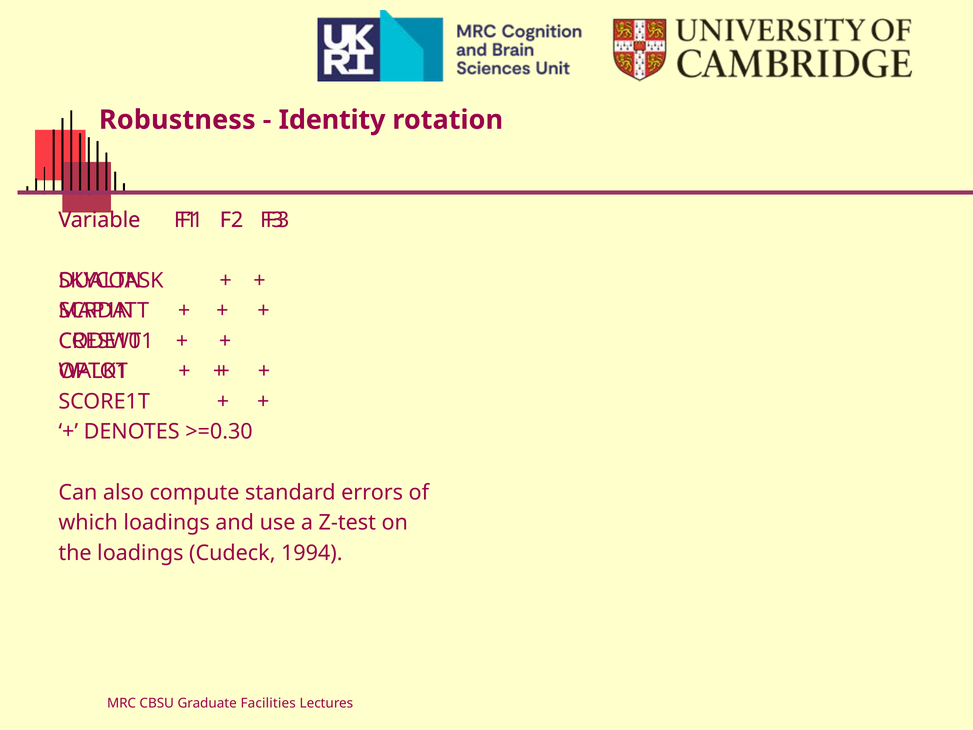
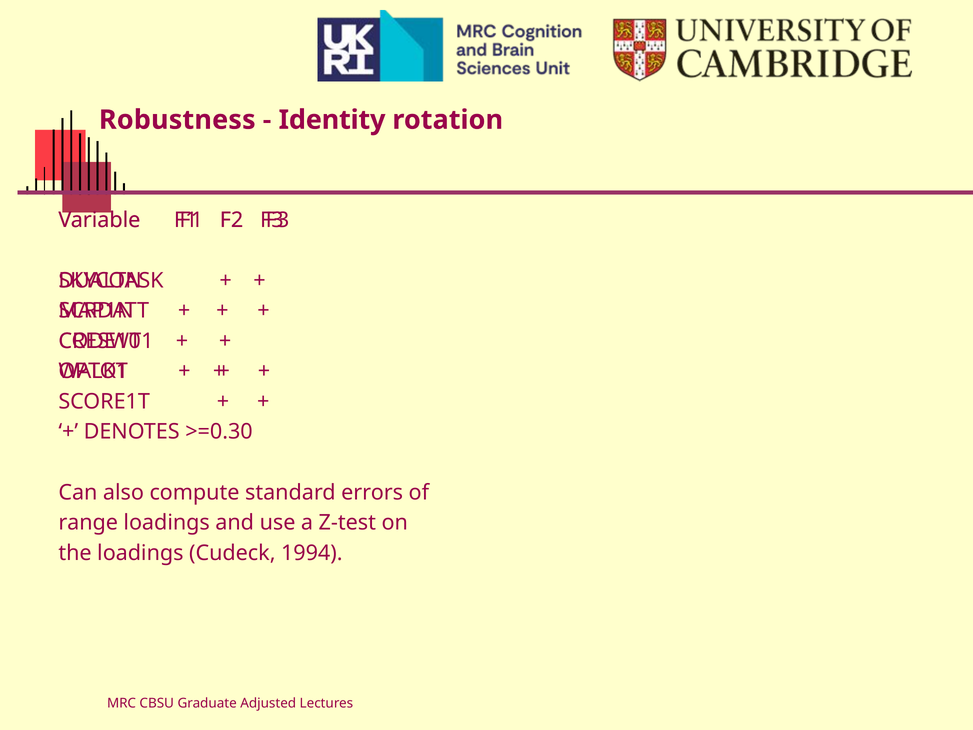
which: which -> range (88, 523)
Facilities: Facilities -> Adjusted (268, 703)
